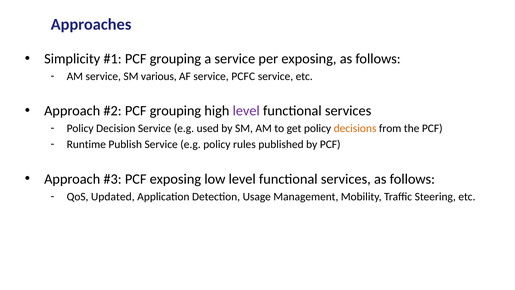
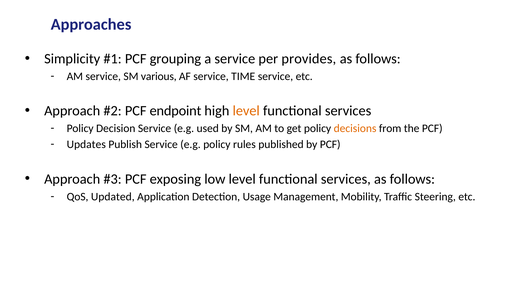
per exposing: exposing -> provides (309, 59)
PCFC: PCFC -> TIME (243, 76)
grouping: grouping -> endpoint (175, 111)
level colour: purple -> orange (246, 111)
Runtime: Runtime -> Updates (86, 144)
